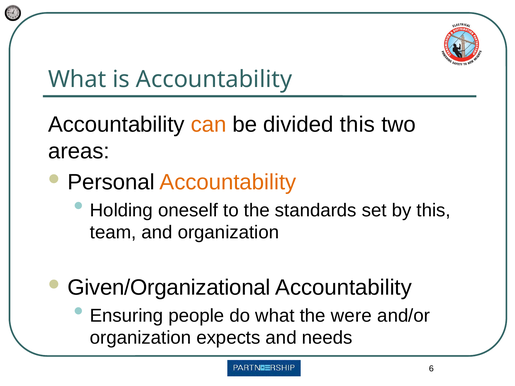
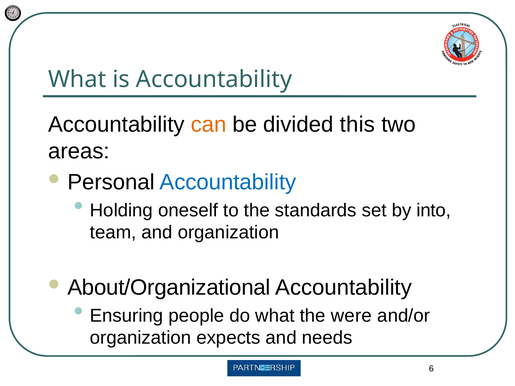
Accountability colour: orange -> blue (228, 182)
by this: this -> into (434, 210)
Given/Organizational: Given/Organizational -> About/Organizational (169, 288)
